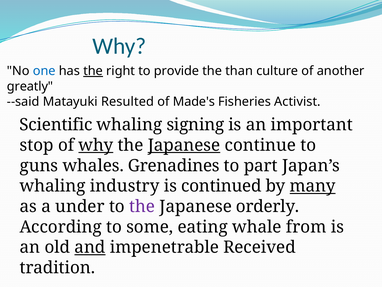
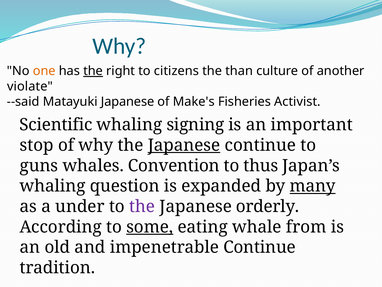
one colour: blue -> orange (44, 71)
provide: provide -> citizens (176, 71)
greatly: greatly -> violate (30, 86)
Matayuki Resulted: Resulted -> Japanese (128, 101)
Made's: Made's -> Make's (194, 101)
why underline: present -> none (96, 145)
Grenadines: Grenadines -> Convention (174, 165)
part: part -> thus (261, 165)
industry: industry -> question (125, 186)
continued: continued -> expanded (221, 186)
some underline: none -> present (150, 227)
and underline: present -> none (90, 247)
impenetrable Received: Received -> Continue (260, 247)
